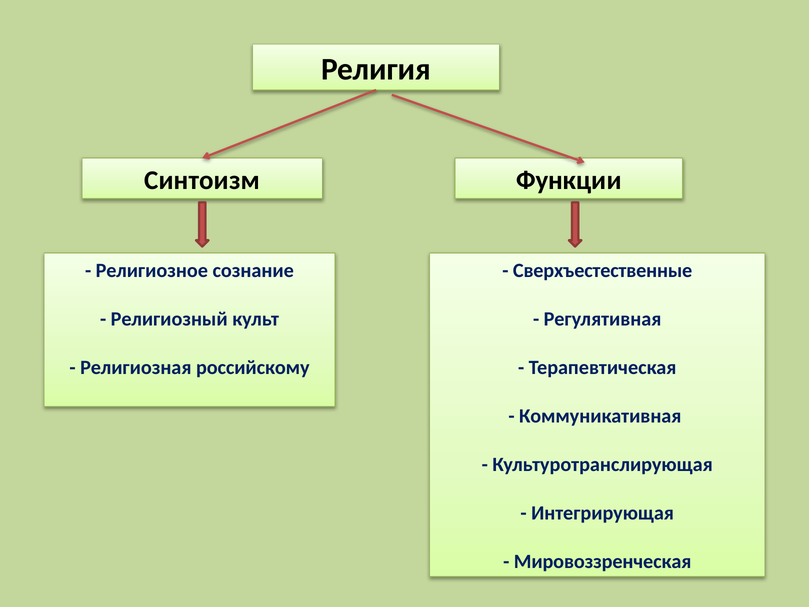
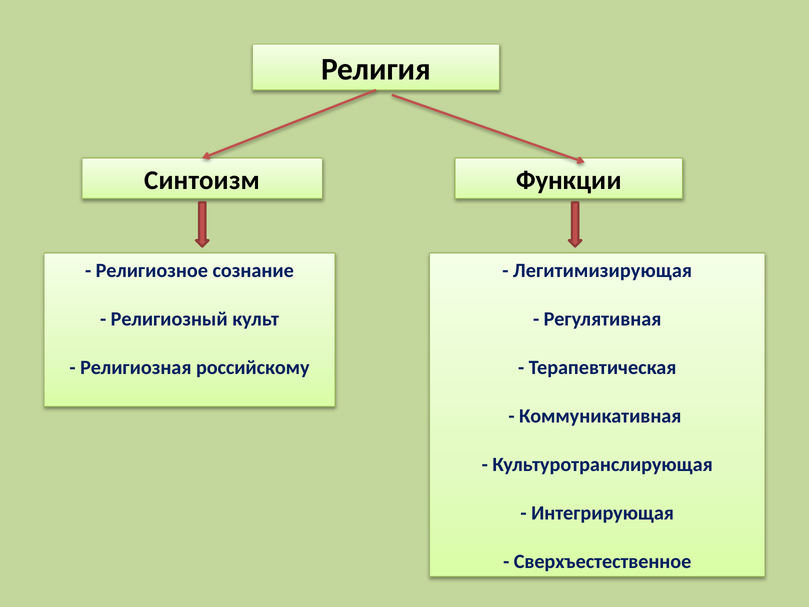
Сверхъестественные: Сверхъестественные -> Легитимизирующая (603, 270)
Мировоззренческая: Мировоззренческая -> Сверхъестественное (603, 562)
